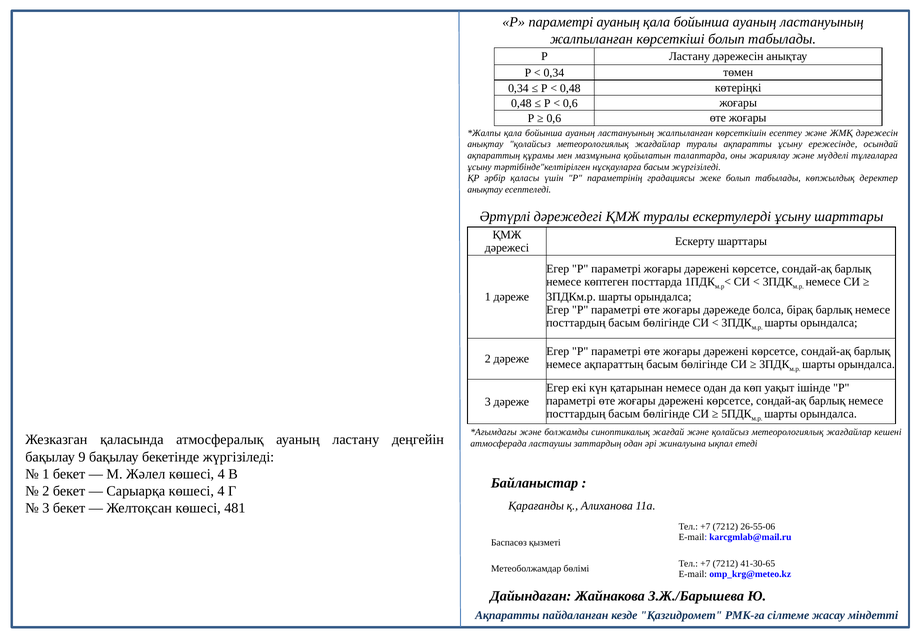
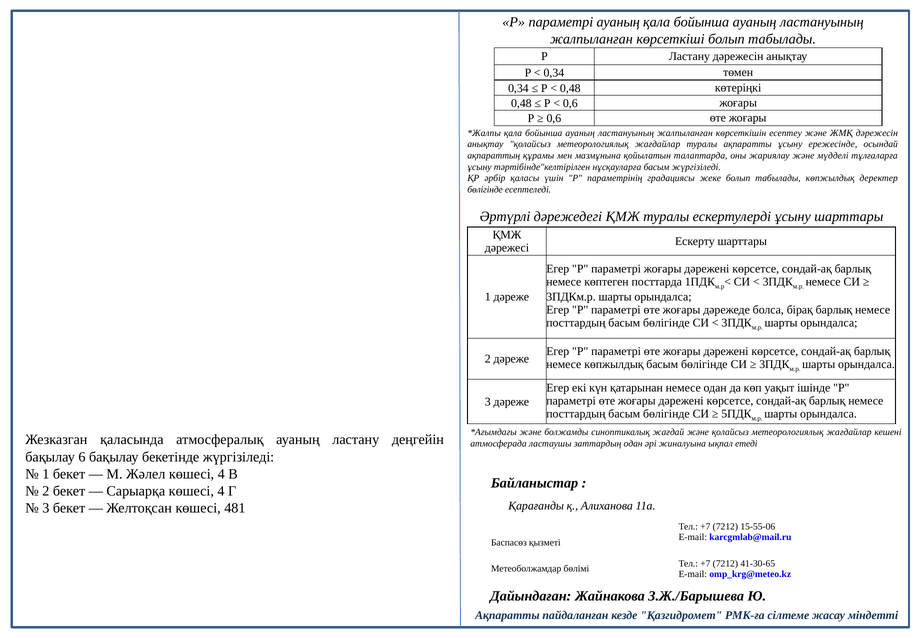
анықтау: анықтау -> бөлігінде (485, 189)
немесе ақпараттың: ақпараттың -> көпжылдық (614, 364)
9: 9 -> 6 (82, 457)
26-55-06: 26-55-06 -> 15-55-06 (758, 526)
